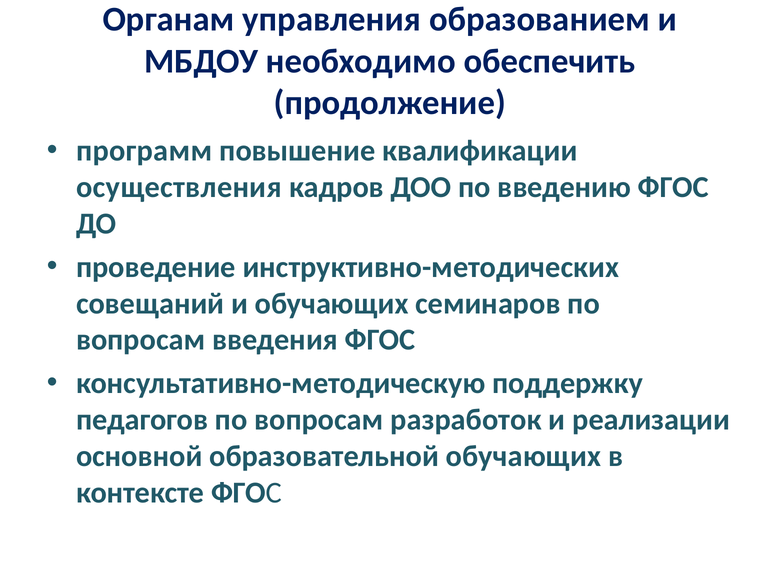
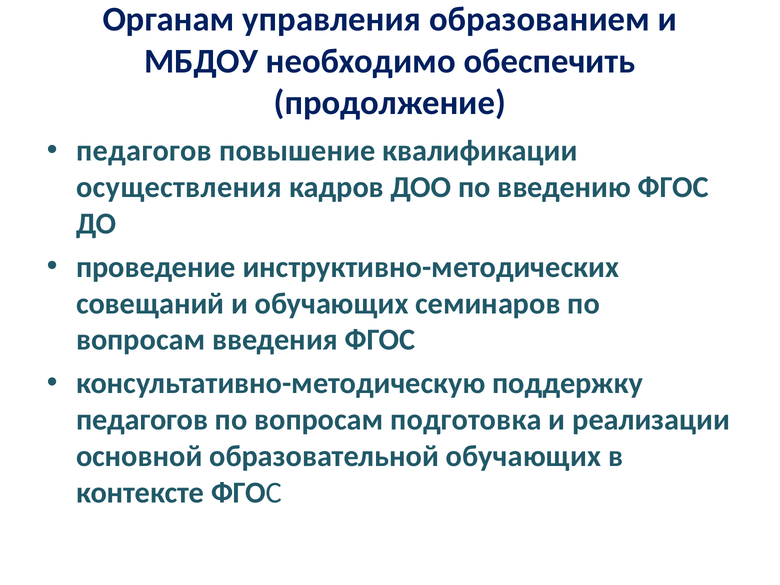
программ: программ -> педагогов (144, 151)
разработок: разработок -> подготовка (466, 420)
